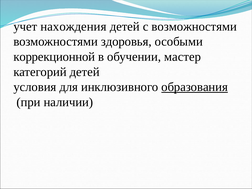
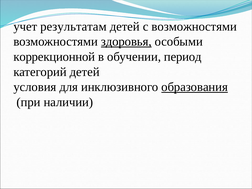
нахождения: нахождения -> результатам (73, 26)
здоровья underline: none -> present (126, 42)
мастер: мастер -> период (183, 57)
